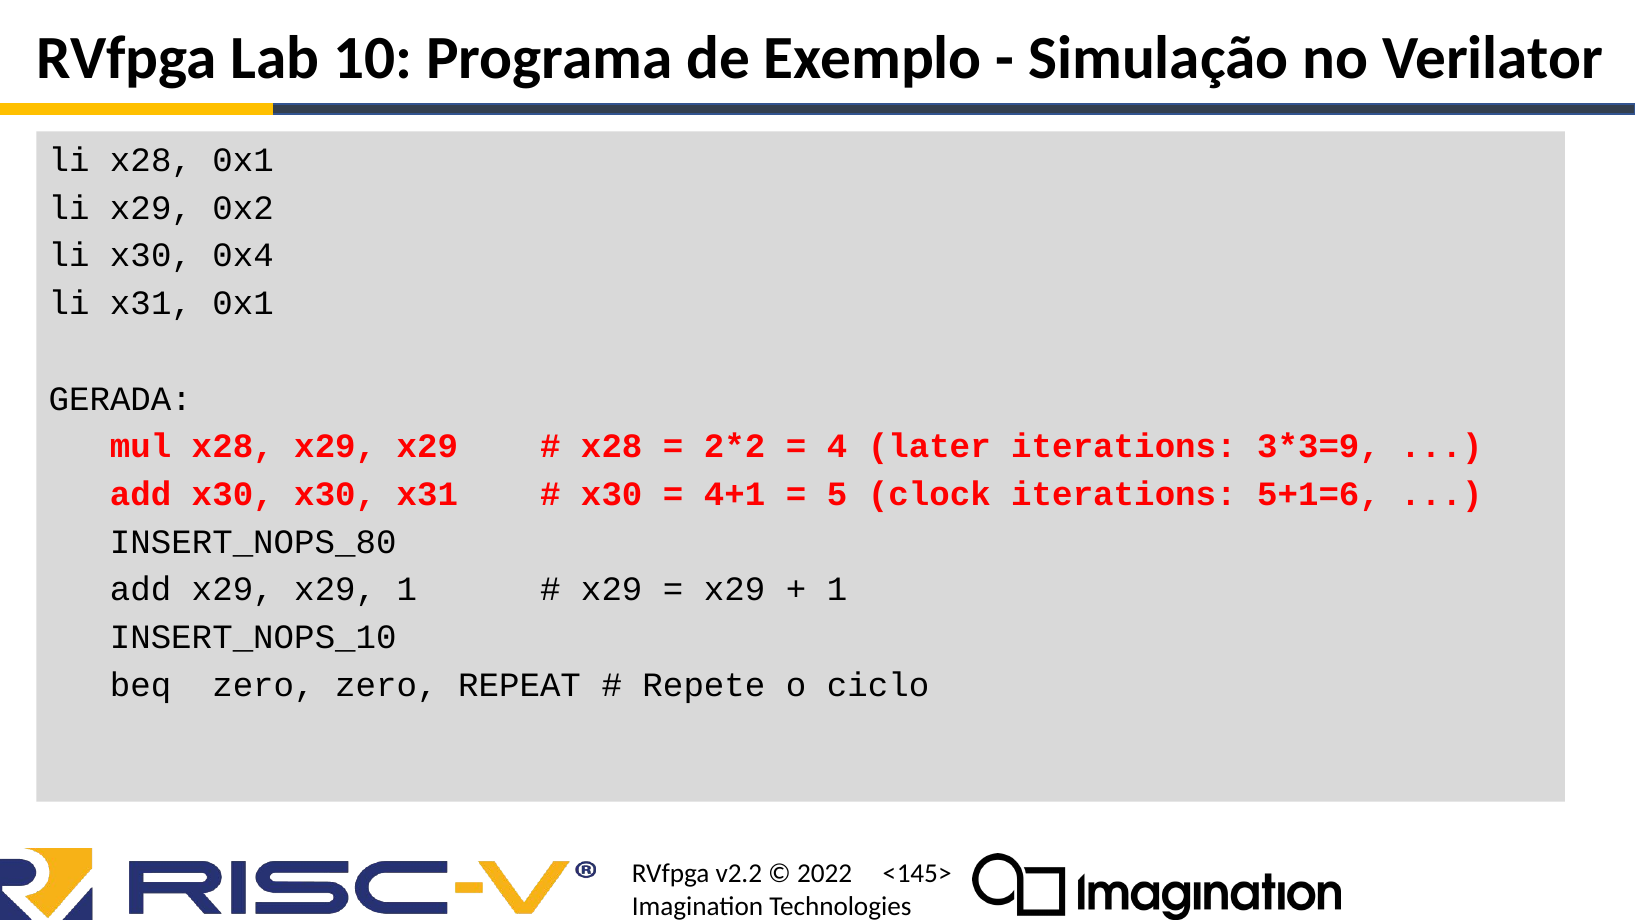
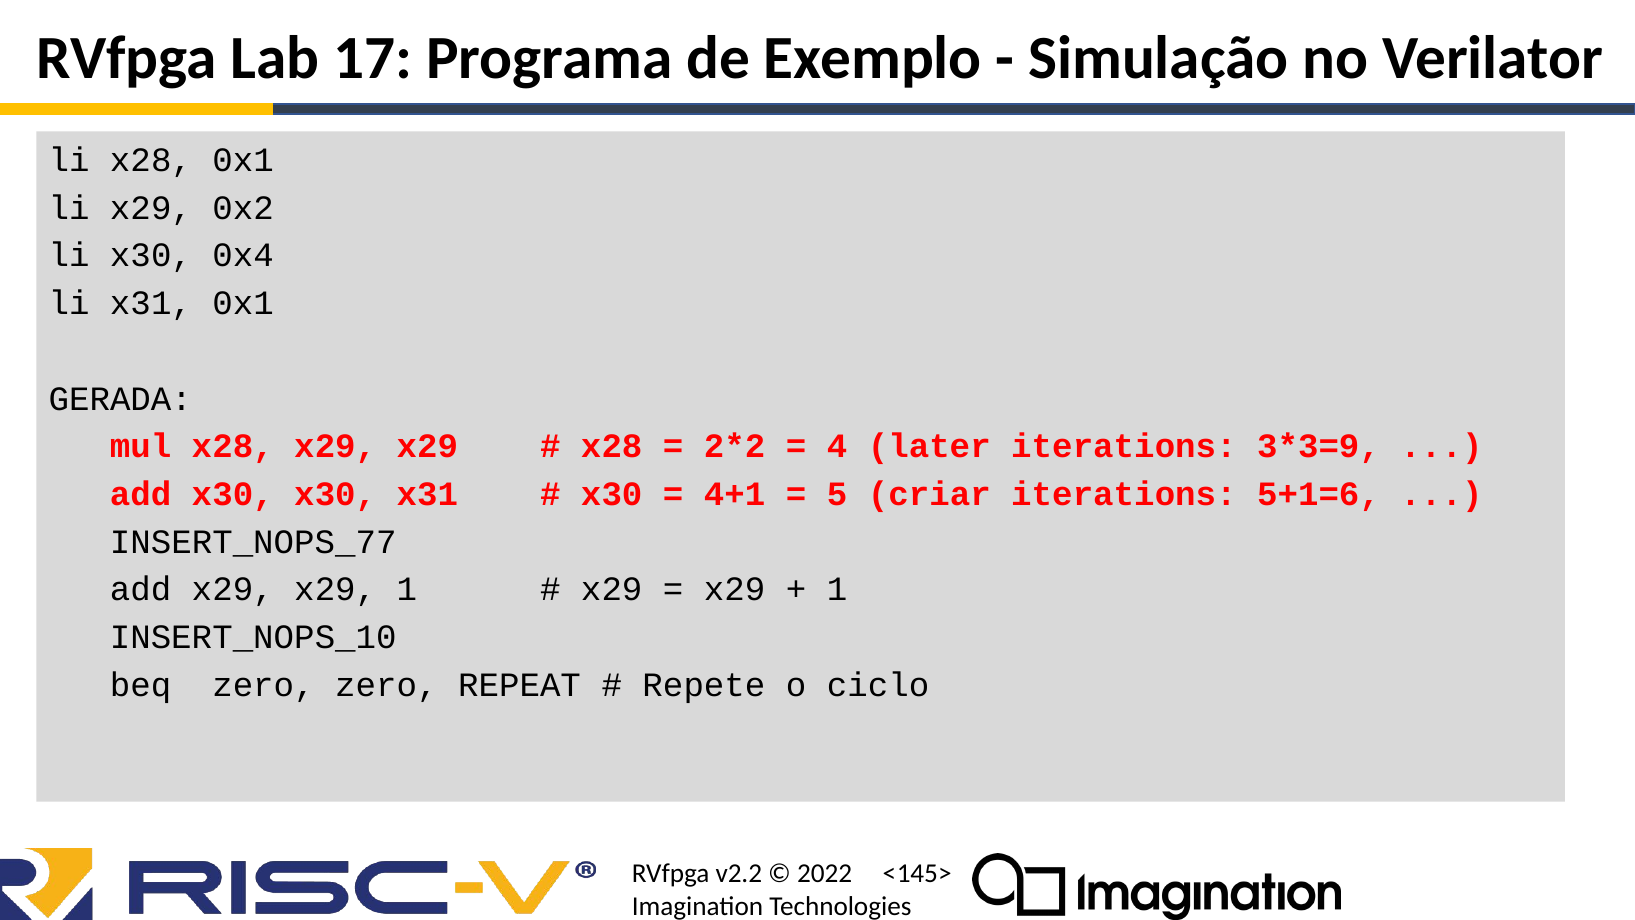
10: 10 -> 17 (373, 58)
clock: clock -> criar (929, 494)
INSERT_NOPS_80: INSERT_NOPS_80 -> INSERT_NOPS_77 (253, 542)
